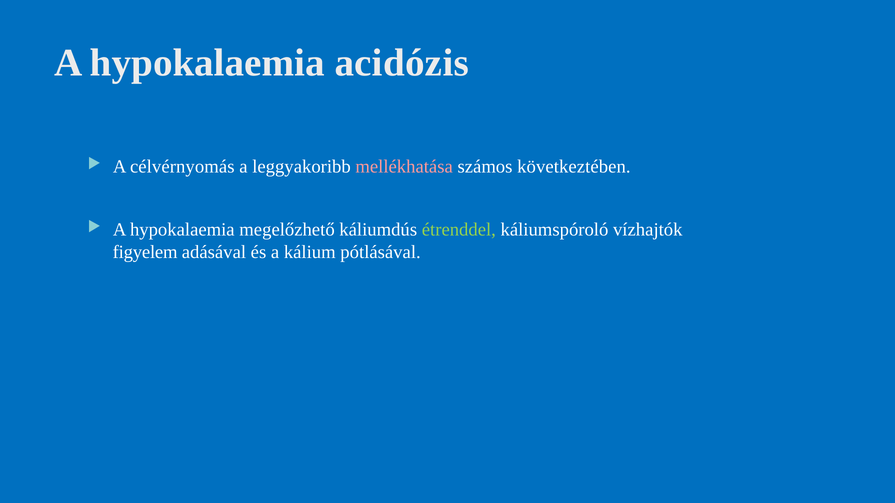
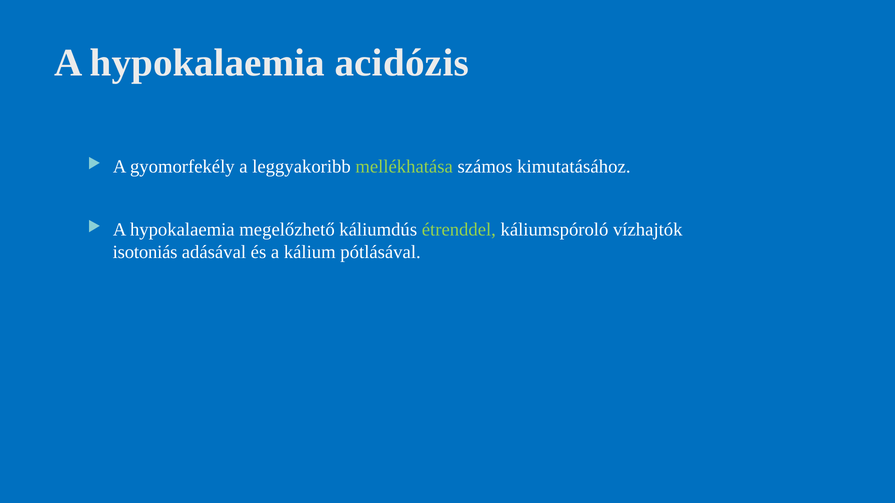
célvérnyomás: célvérnyomás -> gyomorfekély (182, 167)
mellékhatása colour: pink -> light green (404, 167)
következtében: következtében -> kimutatásához (574, 167)
figyelem: figyelem -> isotoniás (145, 252)
